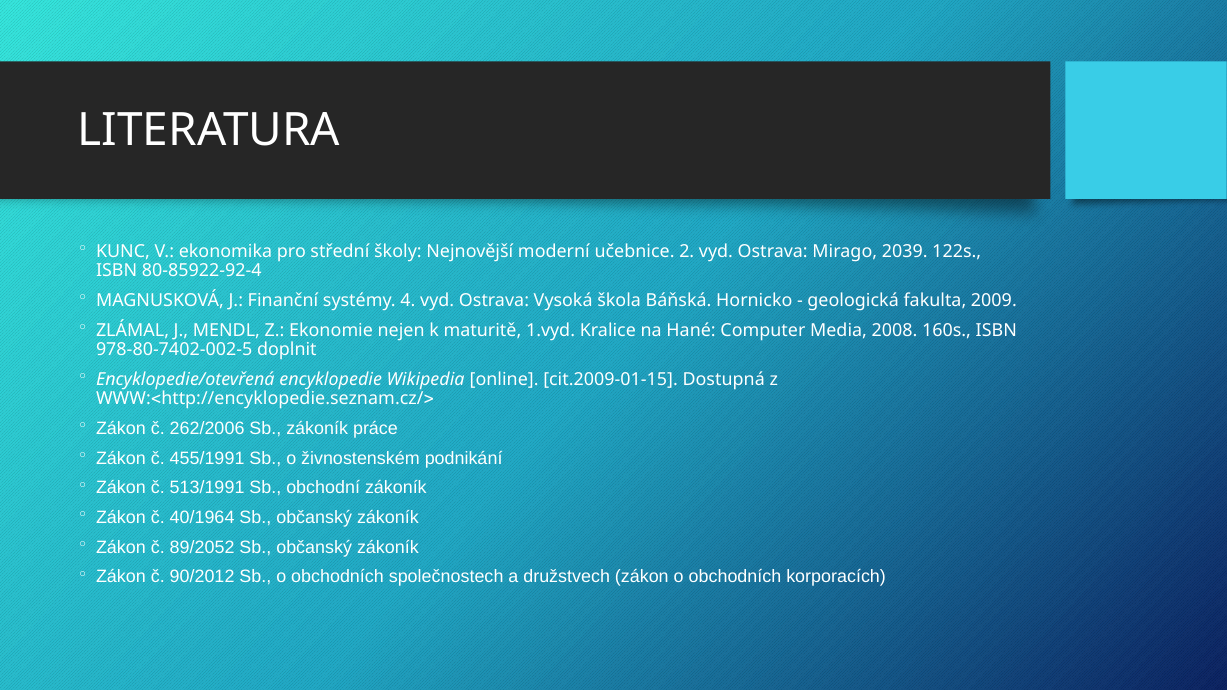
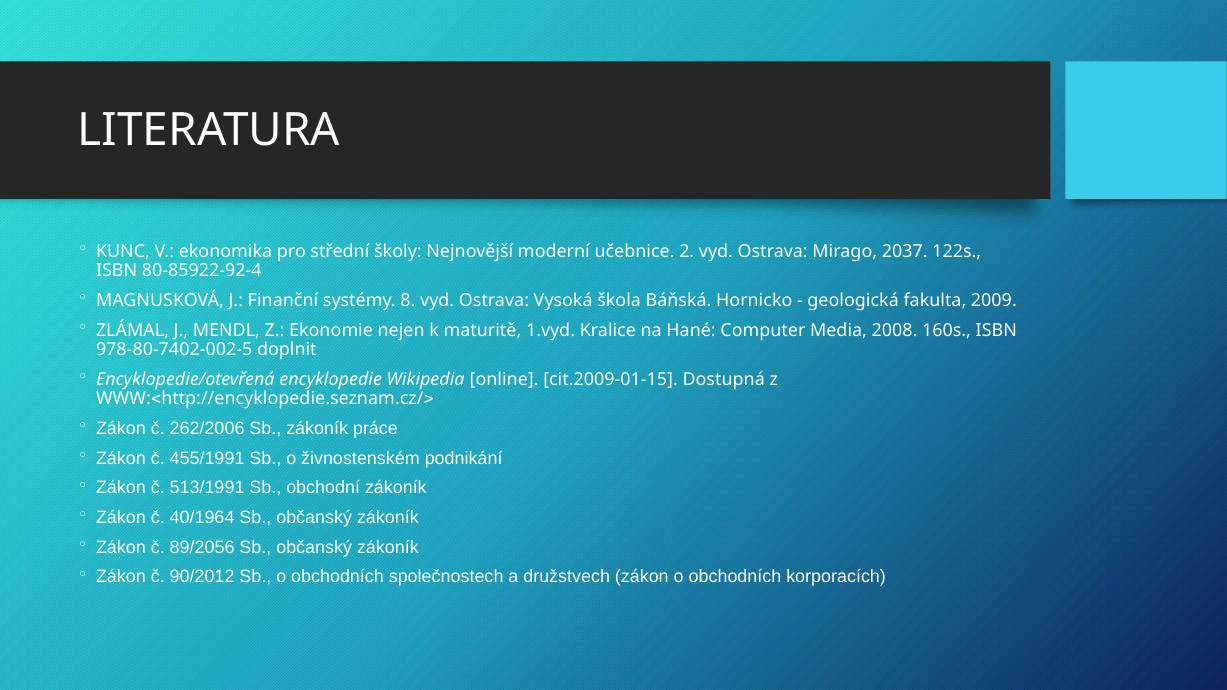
2039: 2039 -> 2037 (905, 252)
4: 4 -> 8 (408, 301)
89/2052: 89/2052 -> 89/2056 (202, 547)
